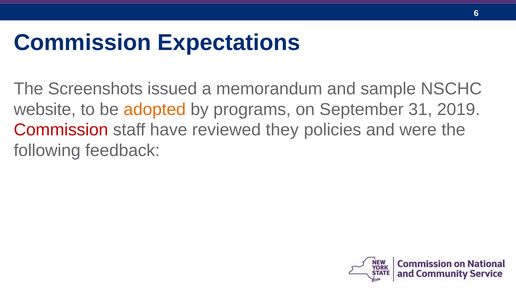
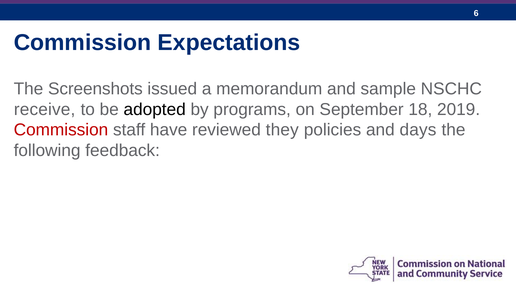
website: website -> receive (45, 109)
adopted colour: orange -> black (155, 109)
31: 31 -> 18 (420, 109)
were: were -> days (418, 130)
